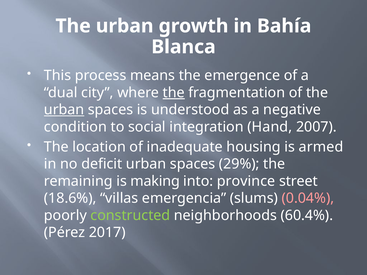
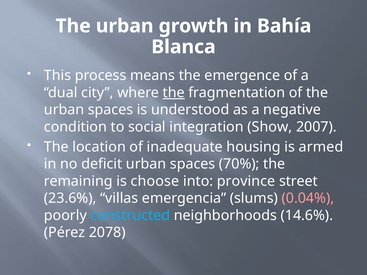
urban underline: present -> none (64, 110)
Hand: Hand -> Show (270, 127)
29%: 29% -> 70% (239, 164)
making: making -> choose (155, 181)
18.6%: 18.6% -> 23.6% (70, 198)
constructed colour: light green -> light blue (130, 216)
60.4%: 60.4% -> 14.6% (307, 216)
2017: 2017 -> 2078 (107, 233)
